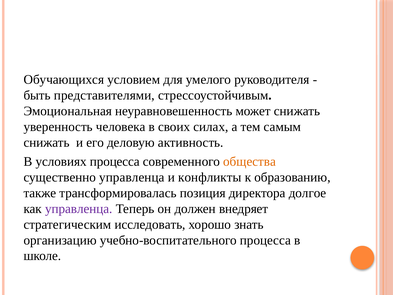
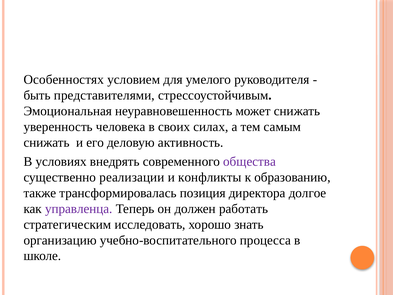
Обучающихся: Обучающихся -> Особенностях (64, 79)
условиях процесса: процесса -> внедрять (115, 161)
общества colour: orange -> purple (250, 161)
существенно управленца: управленца -> реализации (132, 177)
внедряет: внедряет -> работать (244, 209)
